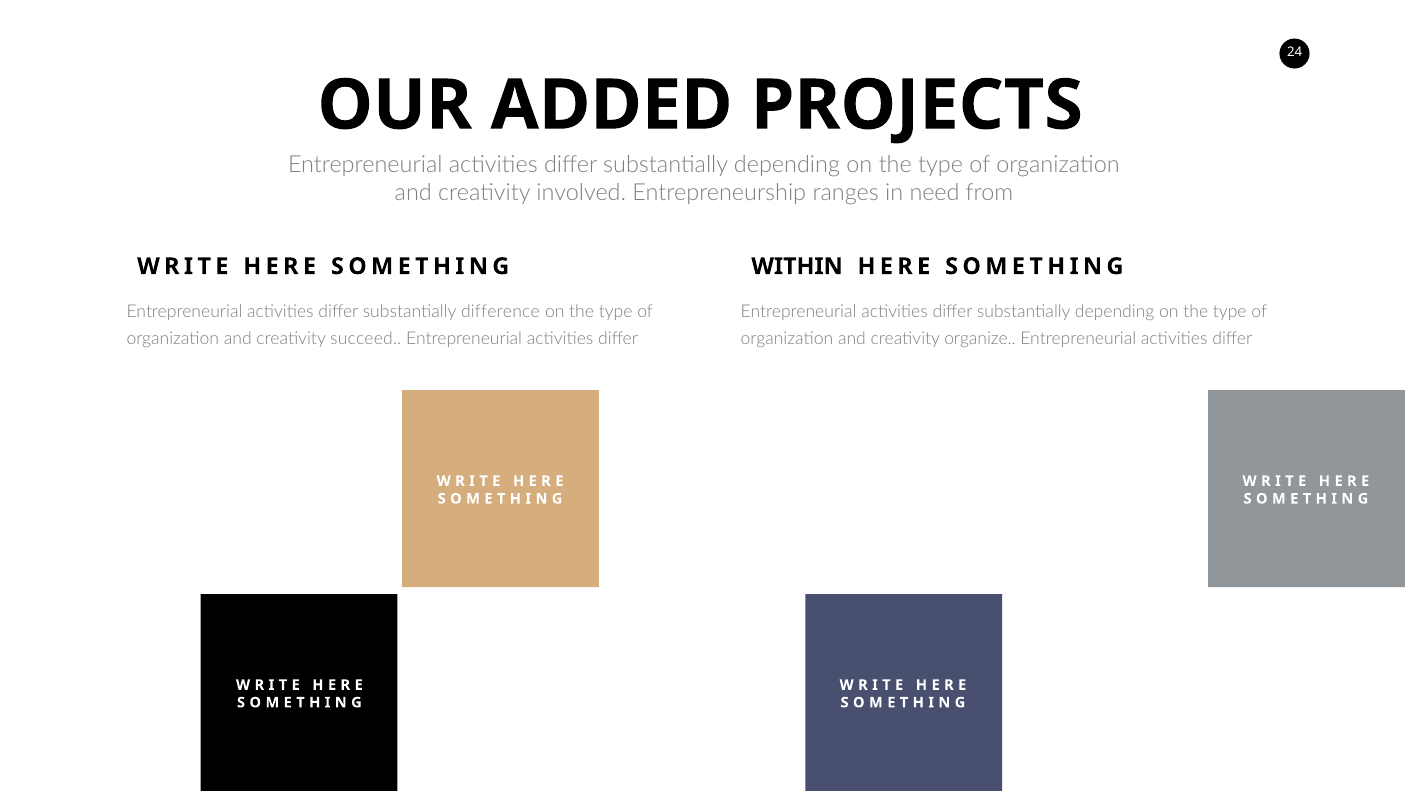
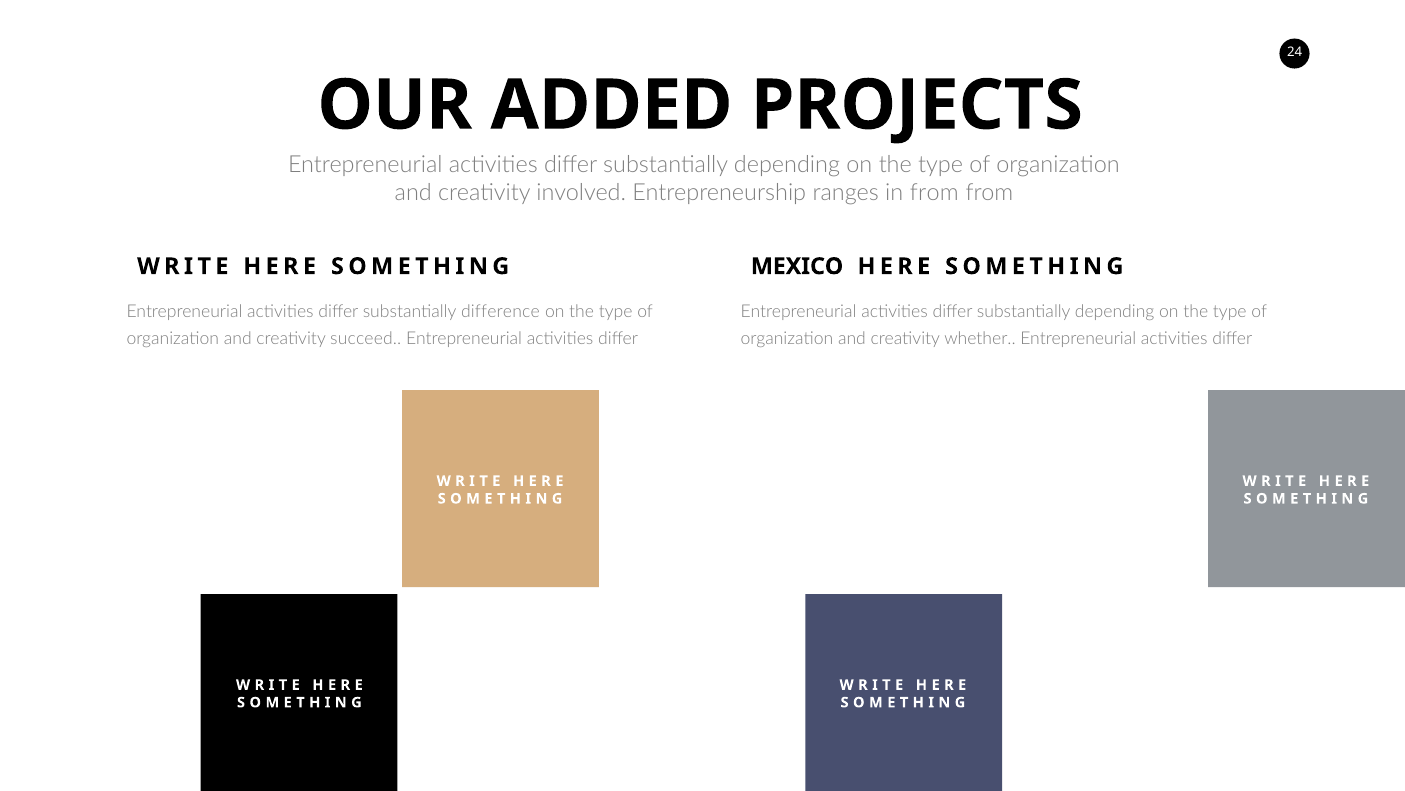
in need: need -> from (934, 193)
WITHIN: WITHIN -> MEXICO (797, 266)
organize: organize -> whether (980, 338)
